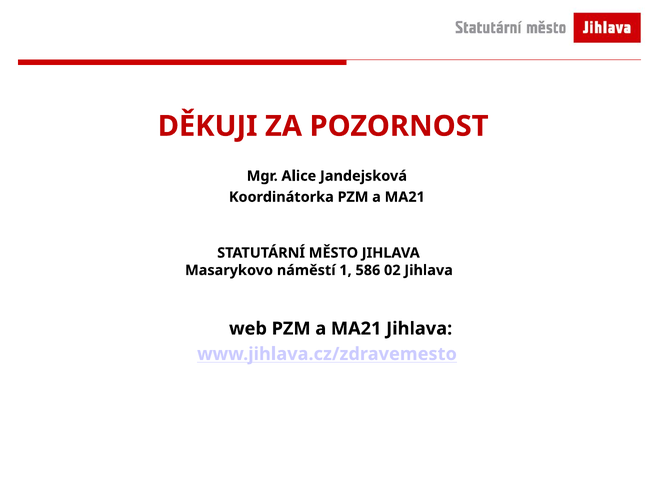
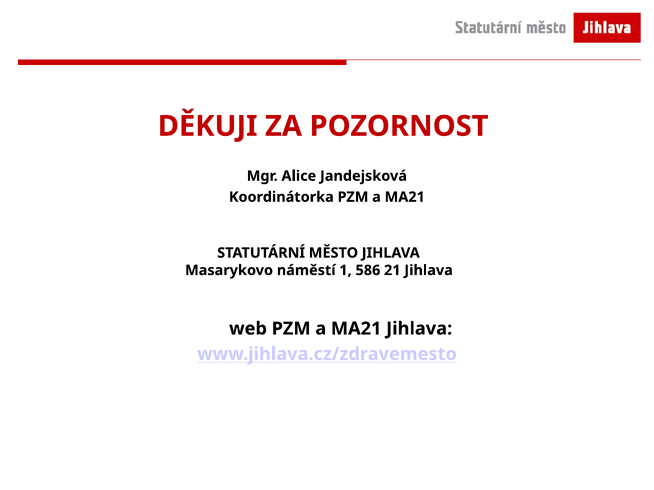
02: 02 -> 21 (392, 271)
